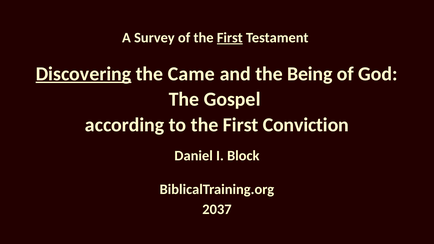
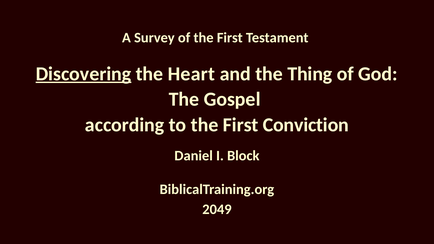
First underline: present -> none (230, 38)
Came: Came -> Heart (191, 74)
Being: Being -> Thing (310, 74)
2037: 2037 -> 2049 (217, 209)
